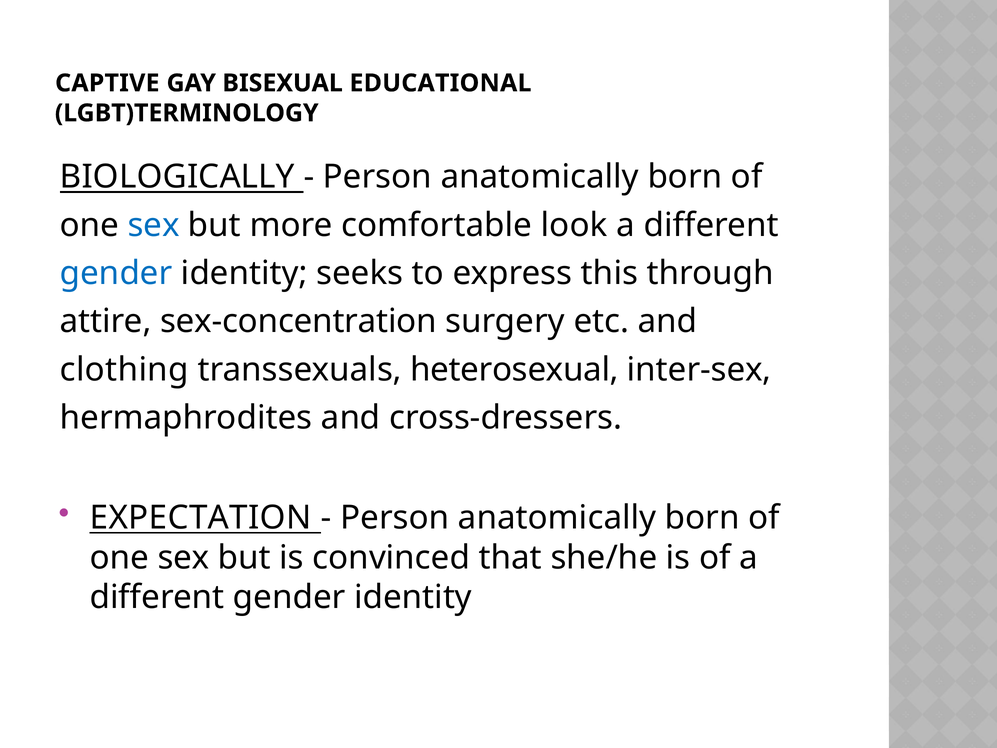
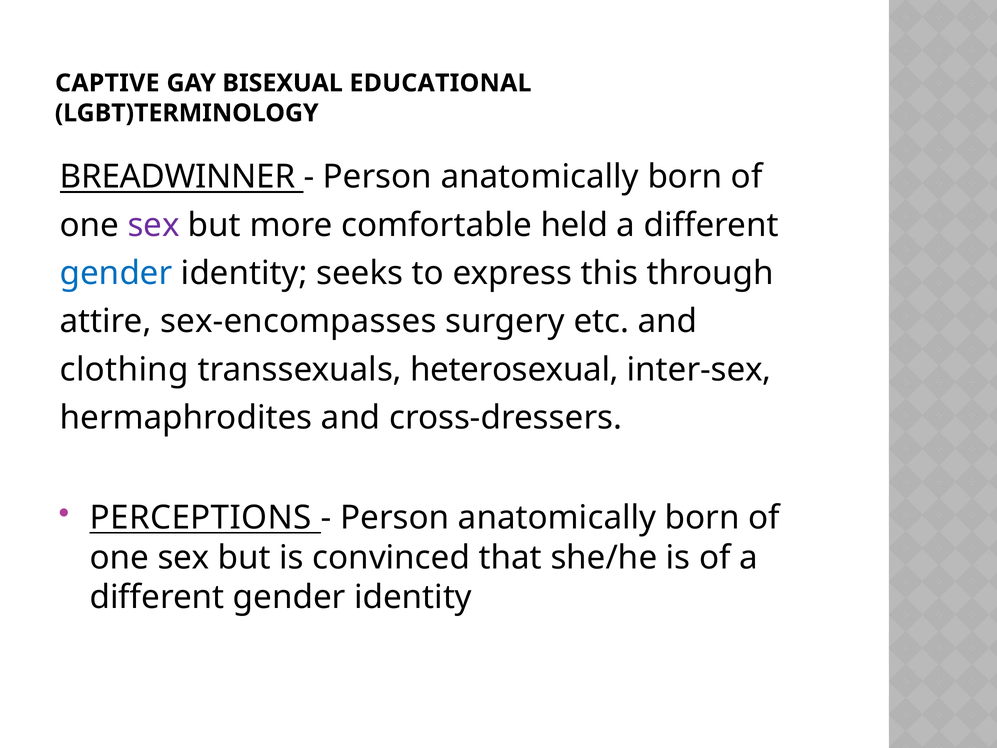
BIOLOGICALLY: BIOLOGICALLY -> BREADWINNER (178, 177)
sex colour: blue -> purple (154, 225)
look: look -> held (574, 225)
sex-concentration: sex-concentration -> sex-encompasses (298, 321)
EXPECTATION: EXPECTATION -> PERCEPTIONS (201, 518)
